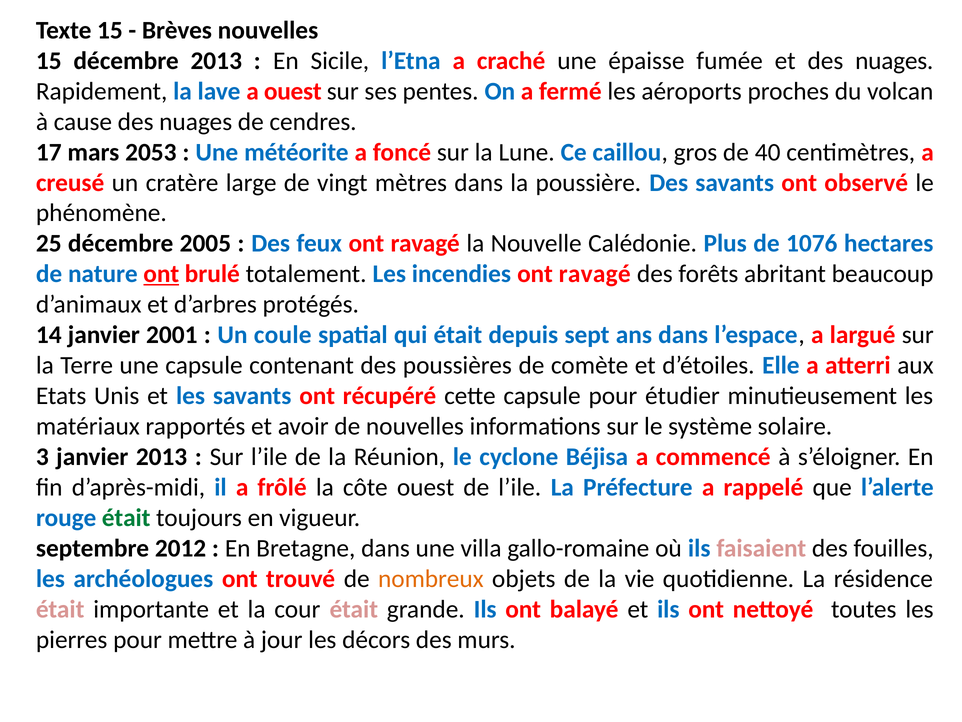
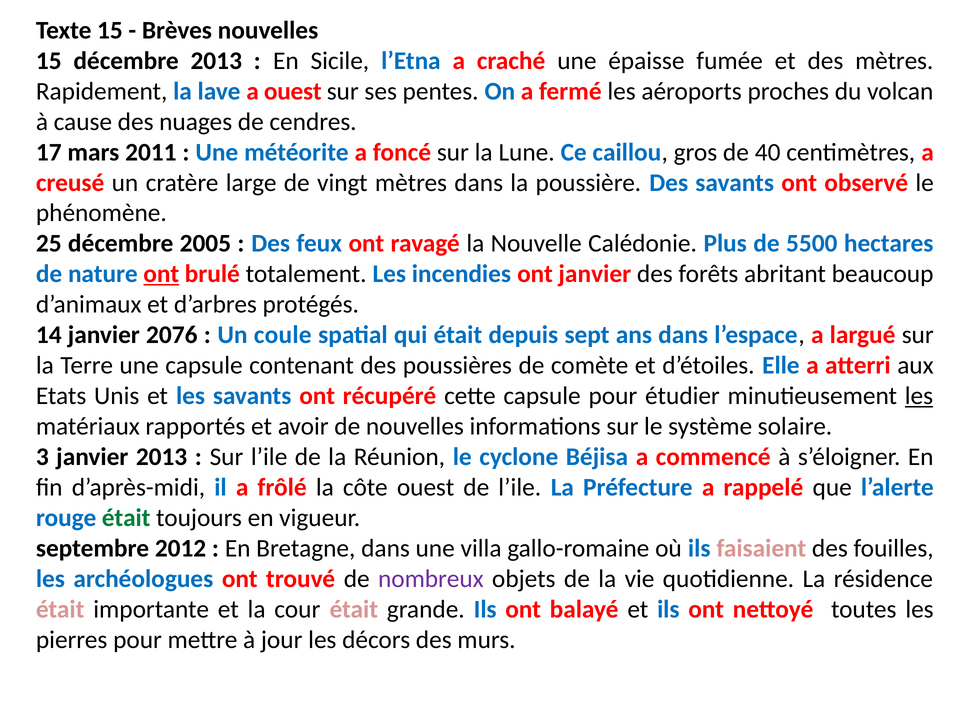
et des nuages: nuages -> mètres (894, 61)
2053: 2053 -> 2011 (151, 152)
1076: 1076 -> 5500 (812, 243)
incendies ont ravagé: ravagé -> janvier (595, 274)
2001: 2001 -> 2076 (172, 335)
les underline: none -> present (919, 396)
nombreux colour: orange -> purple (431, 578)
